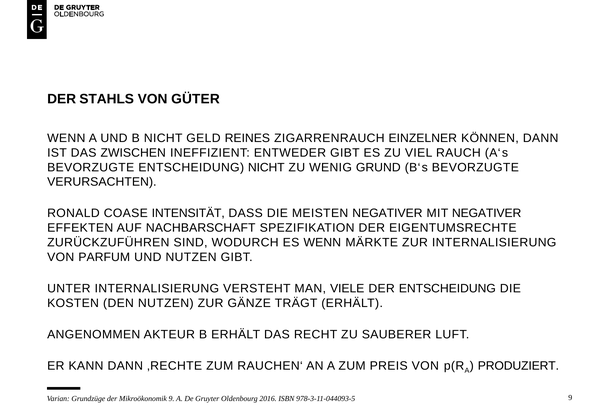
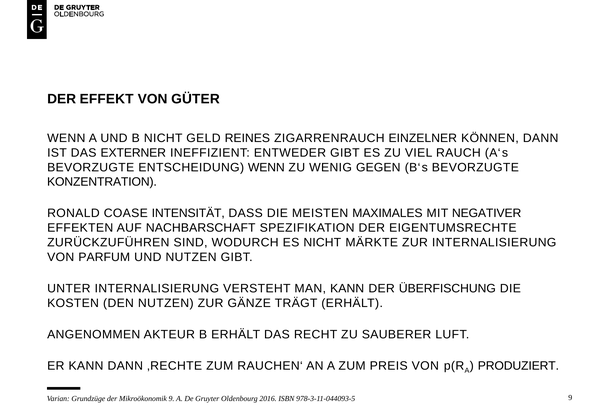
STAHLS: STAHLS -> EFFEKT (107, 99)
ZWISCHEN: ZWISCHEN -> EXTERNER (133, 153)
ENTSCHEIDUNG NICHT: NICHT -> WENN (266, 167)
GRUND: GRUND -> GEGEN (378, 167)
VERURSACHTEN: VERURSACHTEN -> KONZENTRATION (102, 182)
MEISTEN NEGATIVER: NEGATIVER -> MAXIMALES (387, 213)
ES WENN: WENN -> NICHT (322, 243)
MAN VIELE: VIELE -> KANN (347, 289)
DER ENTSCHEIDUNG: ENTSCHEIDUNG -> ÜBERFISCHUNG (447, 289)
